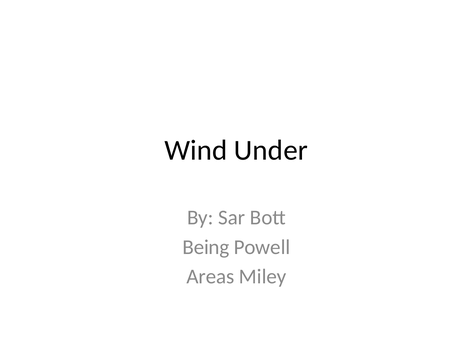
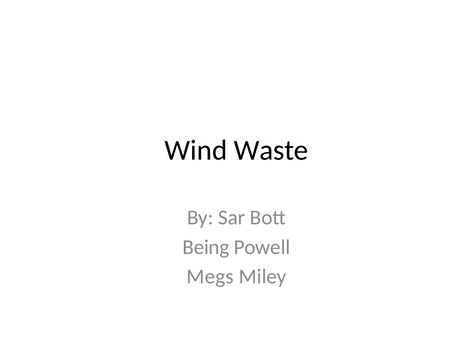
Under: Under -> Waste (271, 150)
Areas: Areas -> Megs (210, 276)
